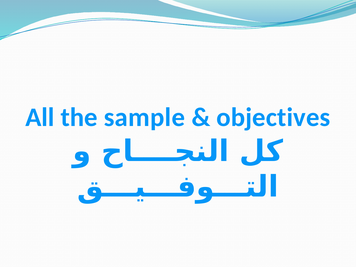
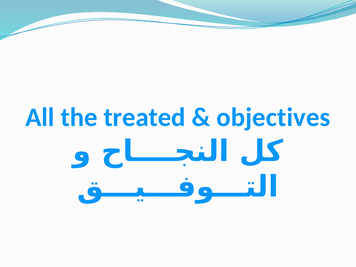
sample: sample -> treated (145, 117)
